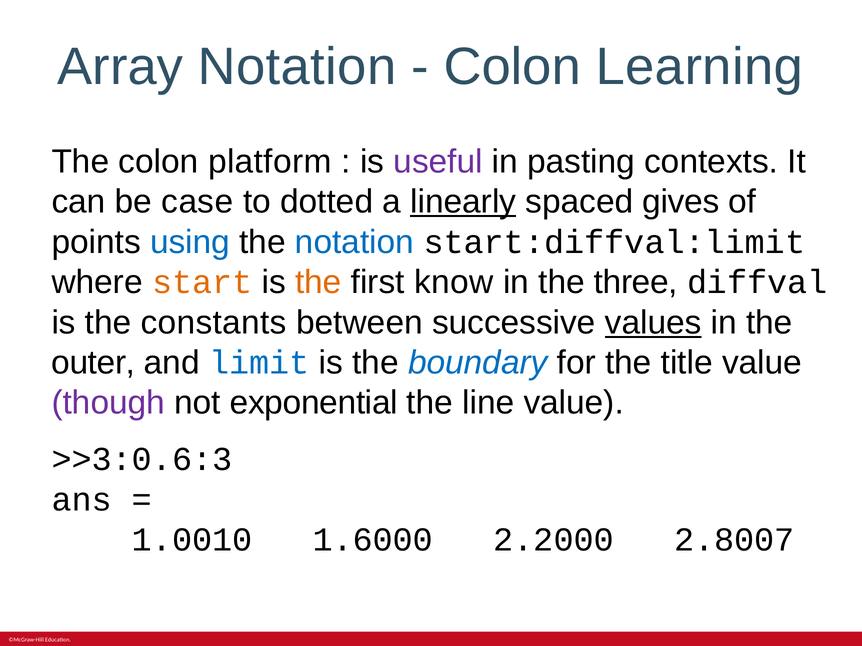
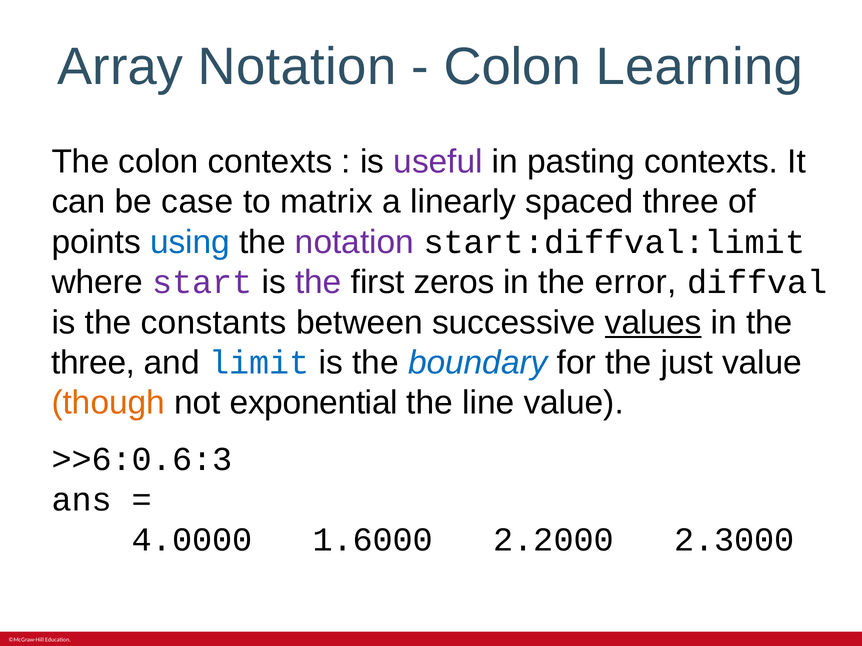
colon platform: platform -> contexts (270, 162)
dotted: dotted -> matrix (327, 202)
linearly underline: present -> none (463, 202)
spaced gives: gives -> three (681, 202)
notation colour: blue -> purple (355, 242)
start colour: orange -> purple (202, 282)
the colour: orange -> purple (318, 282)
know: know -> zeros (454, 282)
three: three -> error (635, 282)
outer: outer -> three (93, 363)
title: title -> just (687, 363)
though colour: purple -> orange (108, 403)
>>3:0.6:3: >>3:0.6:3 -> >>6:0.6:3 (142, 460)
1.0010: 1.0010 -> 4.0000 (192, 540)
2.8007: 2.8007 -> 2.3000 (734, 540)
